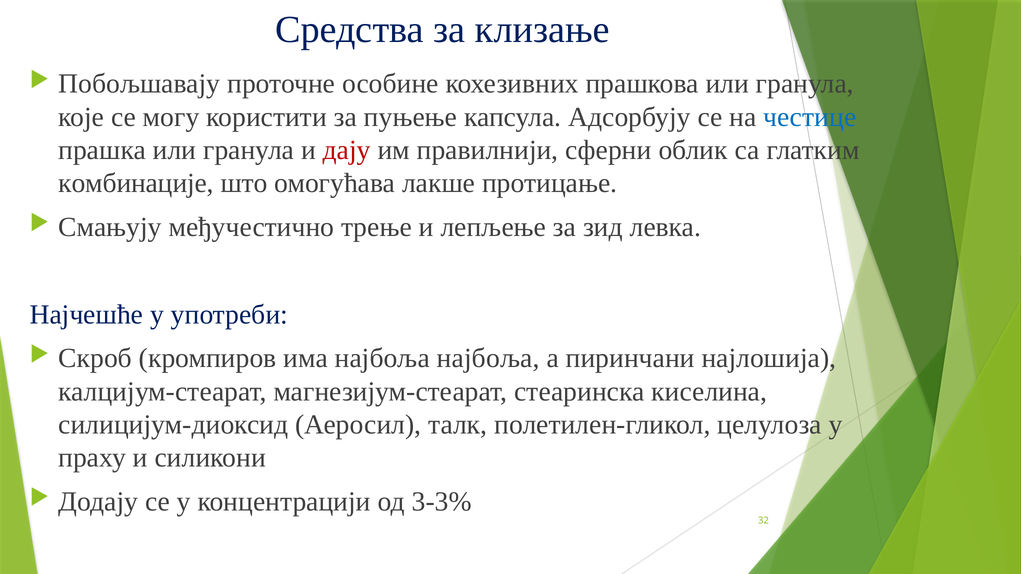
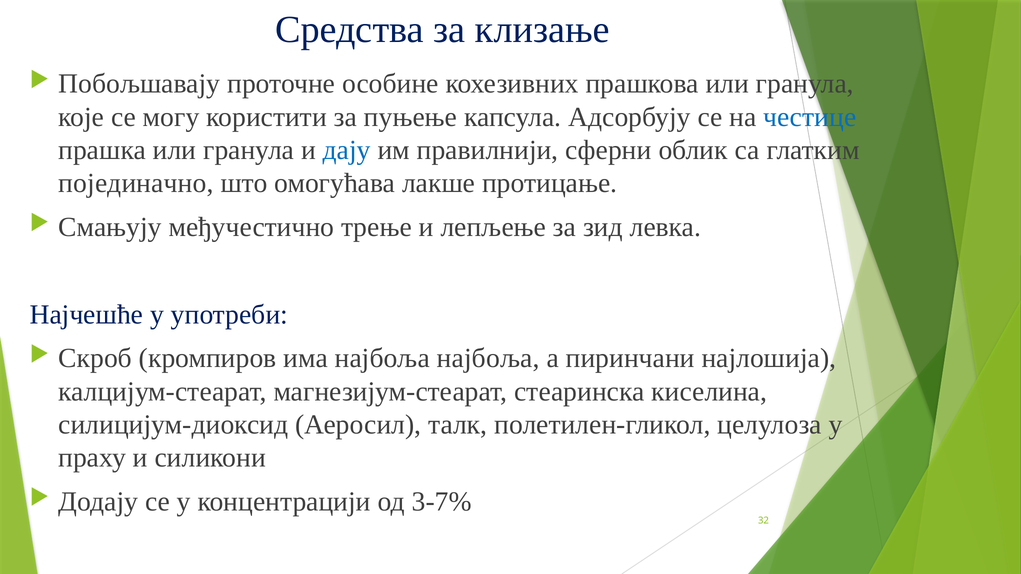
дају colour: red -> blue (347, 150)
комбинације: комбинације -> појединачно (136, 183)
3-3%: 3-3% -> 3-7% (442, 502)
